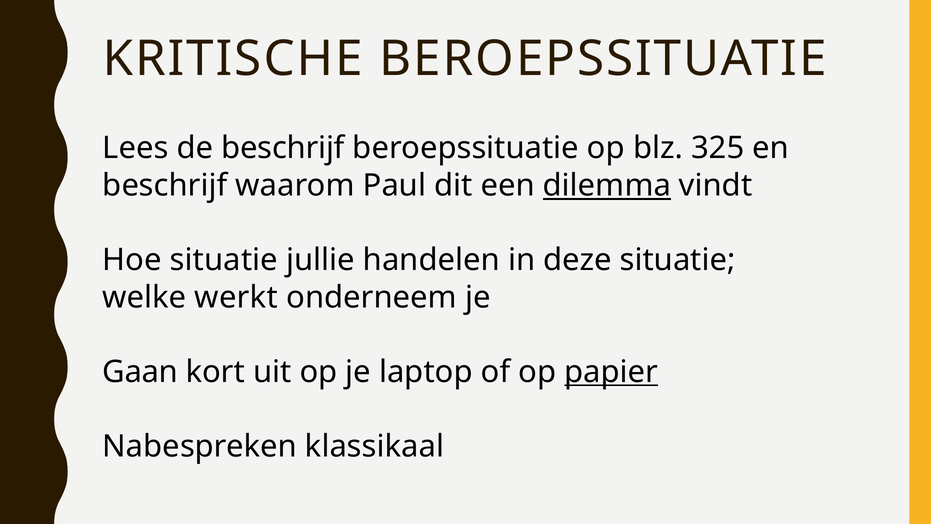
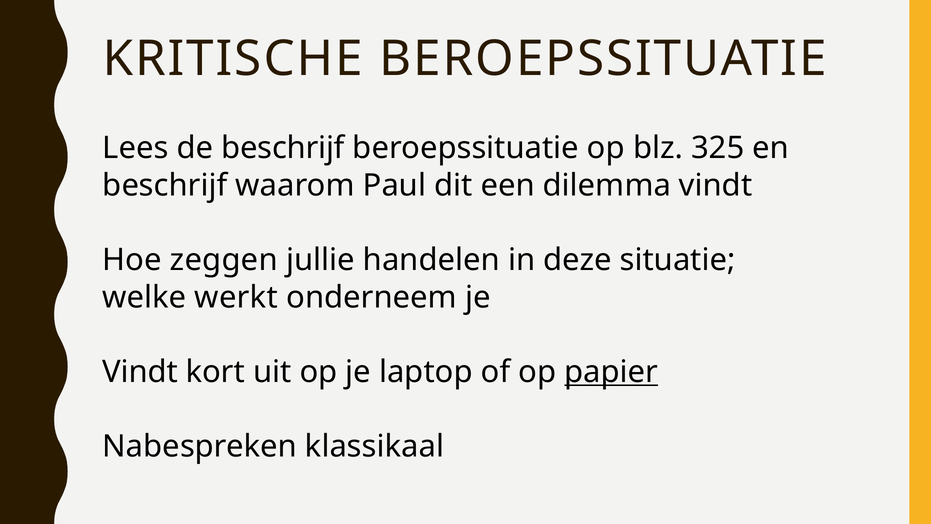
dilemma underline: present -> none (607, 185)
Hoe situatie: situatie -> zeggen (224, 260)
Gaan: Gaan -> Vindt (140, 372)
